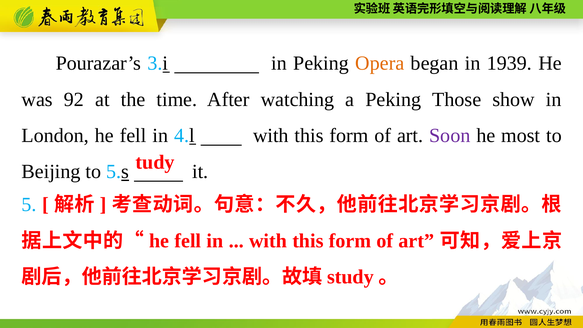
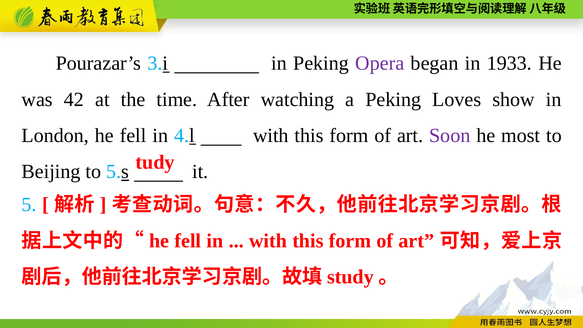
Opera colour: orange -> purple (380, 63)
1939: 1939 -> 1933 (509, 63)
92: 92 -> 42 (74, 99)
Those: Those -> Loves (457, 99)
